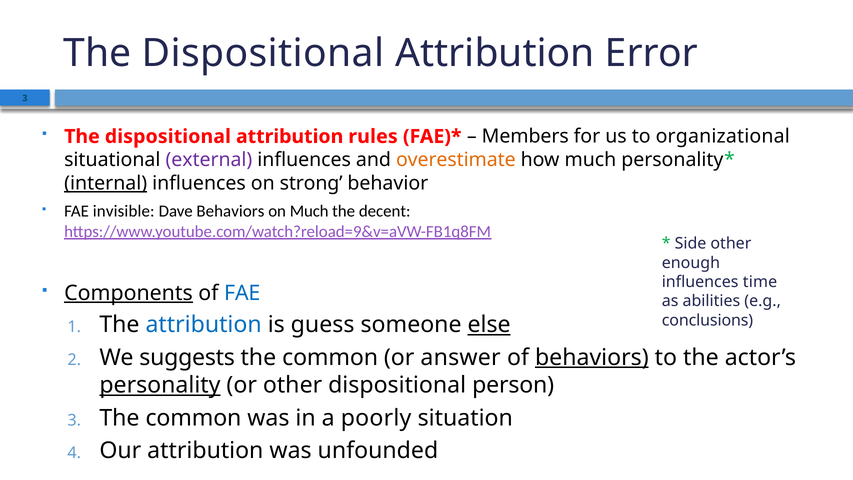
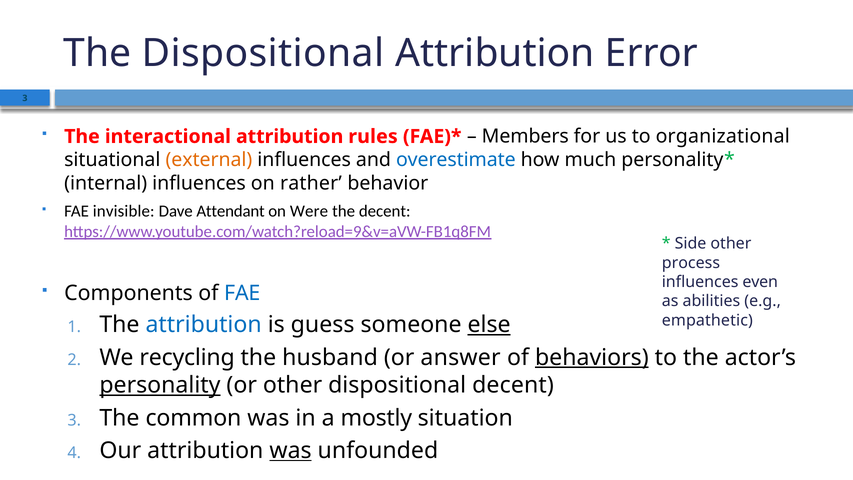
dispositional: dispositional -> interactional (168, 136)
external colour: purple -> orange (209, 160)
overestimate colour: orange -> blue (456, 160)
internal underline: present -> none (106, 183)
strong: strong -> rather (311, 183)
Dave Behaviors: Behaviors -> Attendant (231, 211)
on Much: Much -> Were (309, 211)
enough: enough -> process (691, 263)
time: time -> even (760, 282)
Components underline: present -> none (129, 293)
conclusions: conclusions -> empathetic (707, 320)
suggests: suggests -> recycling (187, 357)
common: common -> husband (330, 357)
dispositional person: person -> decent (513, 385)
poorly: poorly -> mostly (376, 418)
was underline: none -> present (291, 450)
